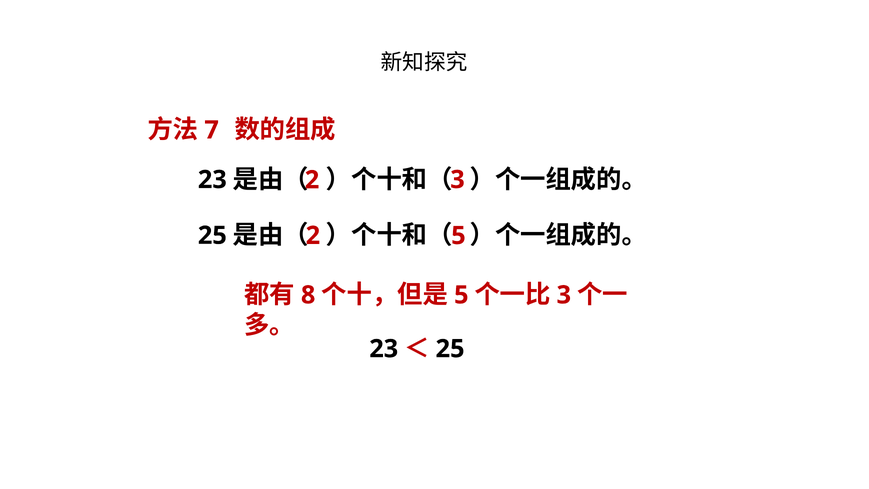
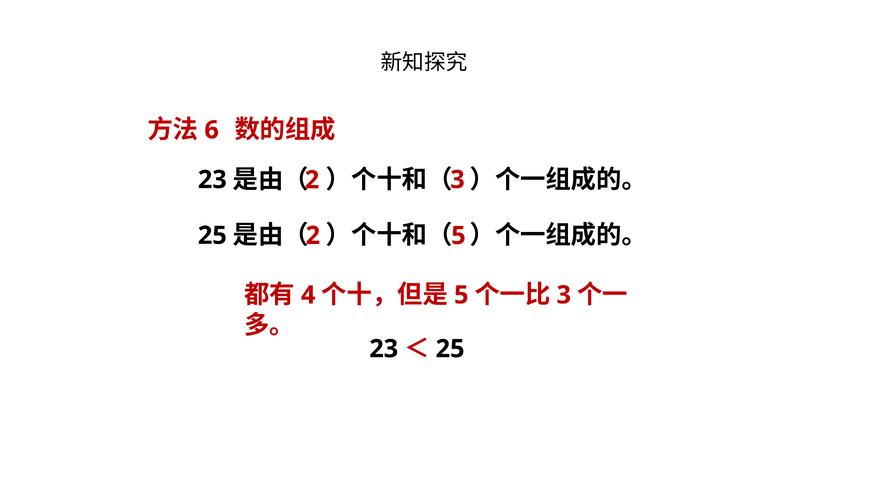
7: 7 -> 6 (212, 130)
8: 8 -> 4 (308, 295)
